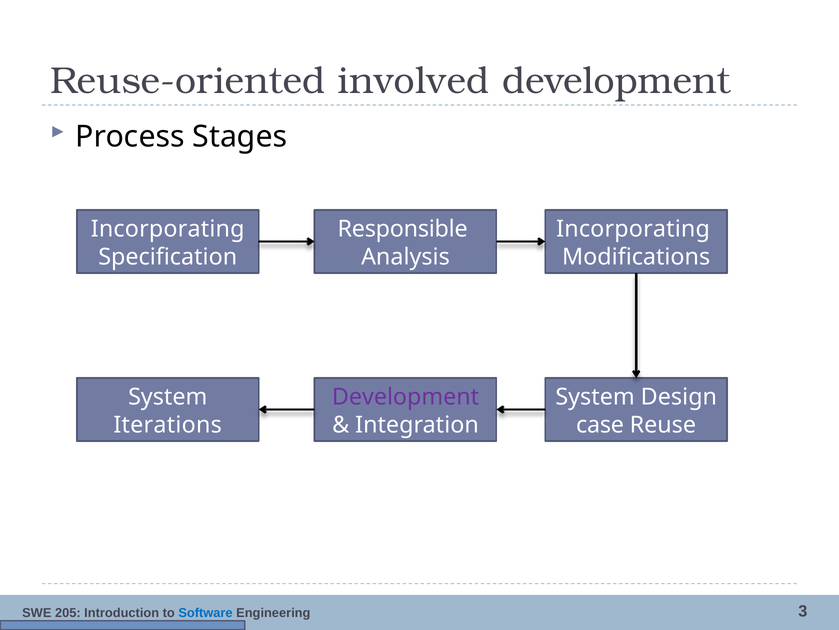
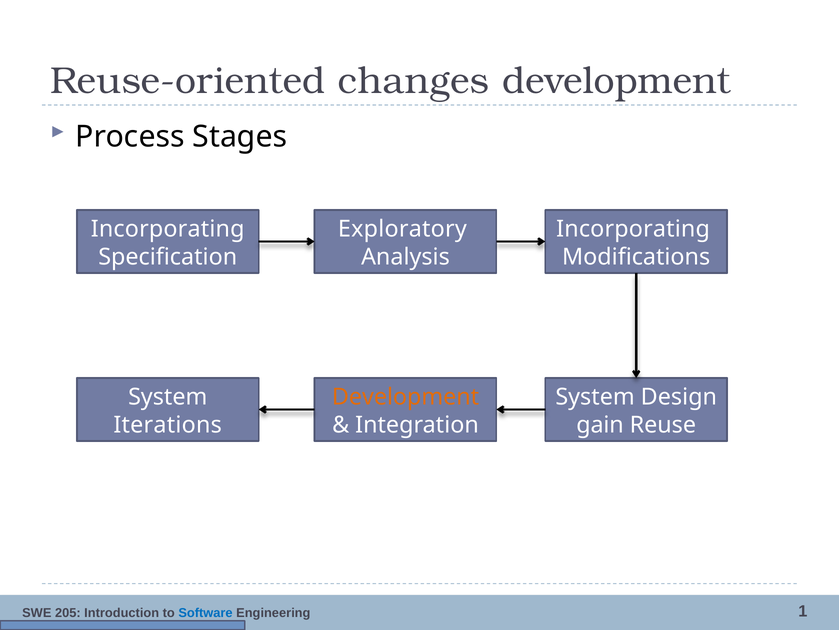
involved: involved -> changes (414, 81)
Responsible: Responsible -> Exploratory (402, 229)
Development colour: purple -> orange (406, 397)
case: case -> gain (600, 425)
3: 3 -> 1 (803, 611)
